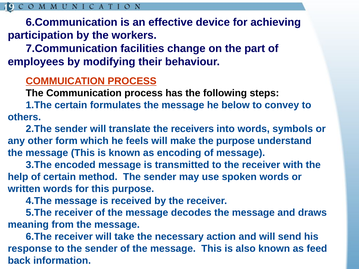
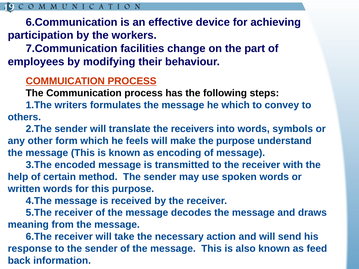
certain: certain -> writers (71, 105)
he below: below -> which (236, 105)
